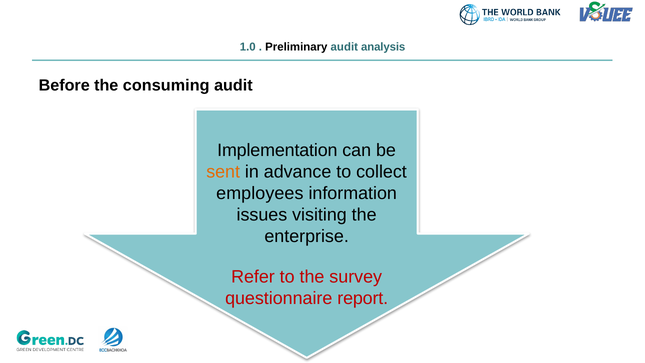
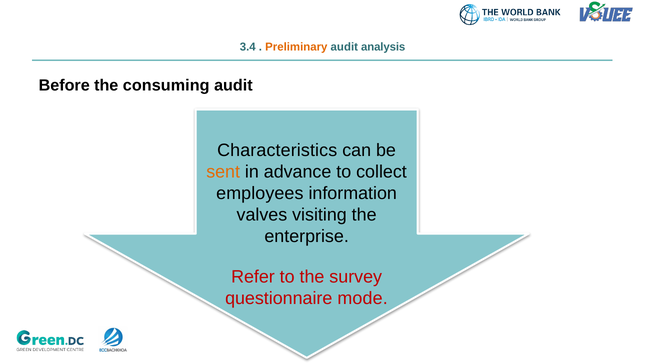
1.0: 1.0 -> 3.4 (248, 47)
Preliminary colour: black -> orange (296, 47)
Implementation: Implementation -> Characteristics (277, 150)
issues: issues -> valves (262, 215)
report: report -> mode (363, 298)
